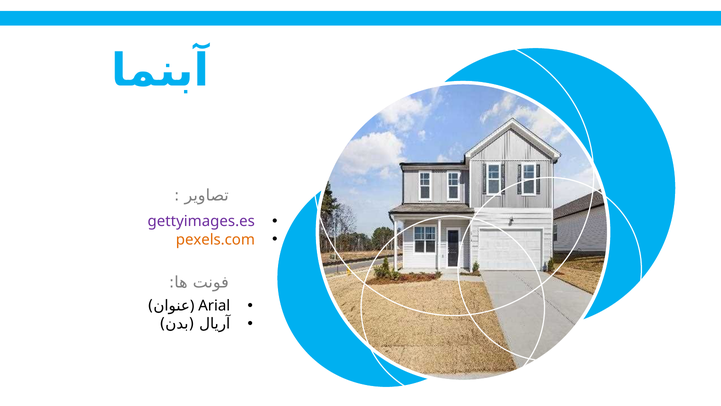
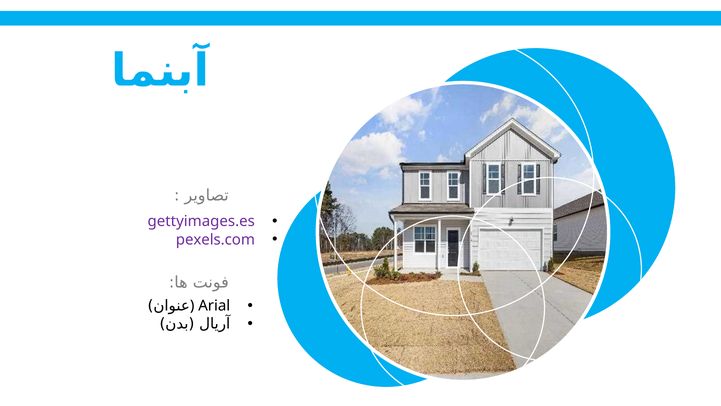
pexels.com colour: orange -> purple (215, 239)
